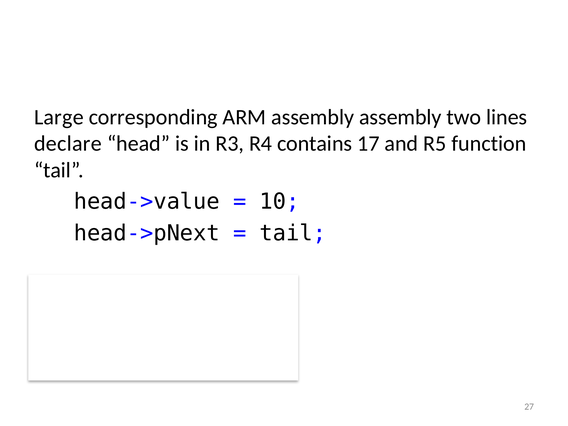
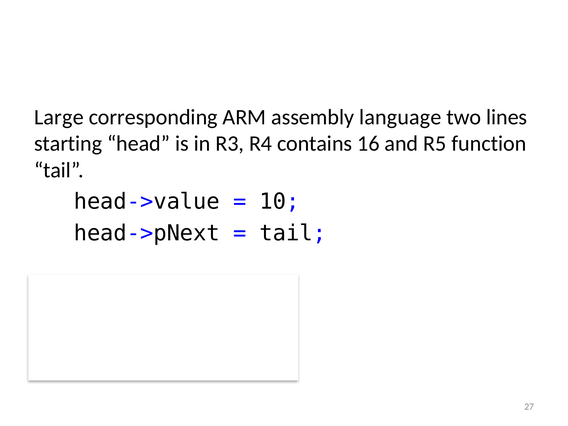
assembly assembly: assembly -> language (400, 117)
declare: declare -> starting (68, 144)
17: 17 -> 16 (368, 144)
